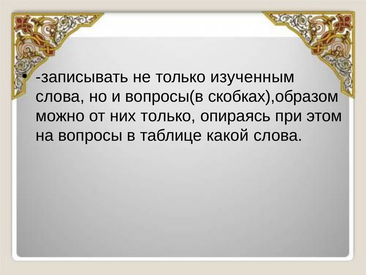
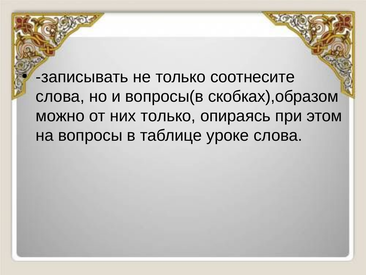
изученным: изученным -> соотнесите (253, 77)
какой: какой -> уроке (228, 135)
